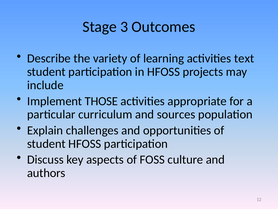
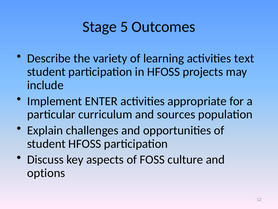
3: 3 -> 5 (124, 27)
THOSE: THOSE -> ENTER (101, 101)
authors: authors -> options (46, 173)
